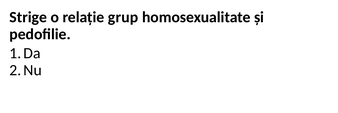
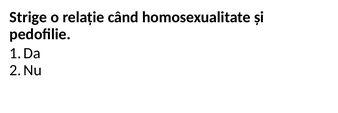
grup: grup -> când (123, 17)
